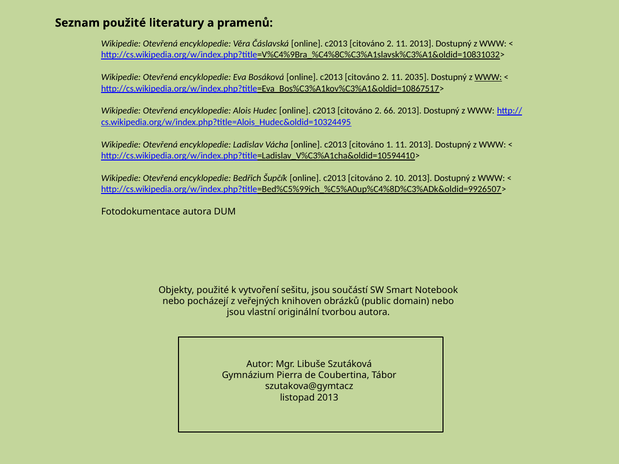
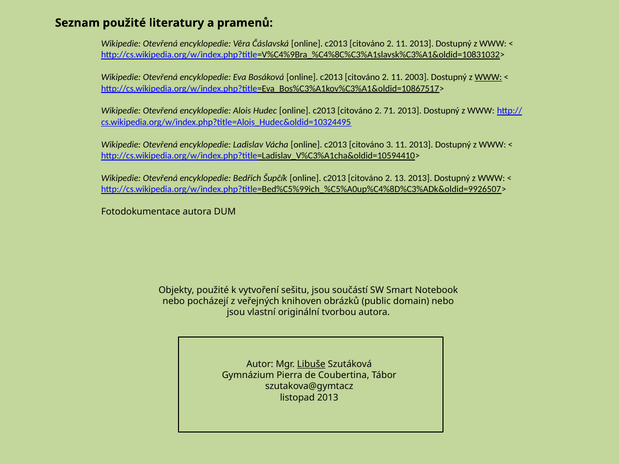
2035: 2035 -> 2003 (417, 77)
66: 66 -> 71 (390, 111)
1: 1 -> 3 (390, 145)
10: 10 -> 13 (400, 178)
Libuše underline: none -> present (311, 364)
